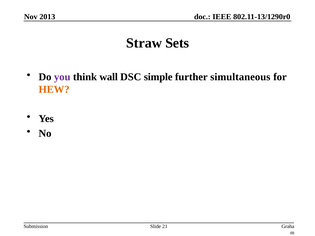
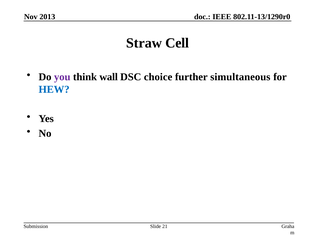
Sets: Sets -> Cell (177, 43)
simple: simple -> choice (158, 77)
HEW colour: orange -> blue (54, 89)
